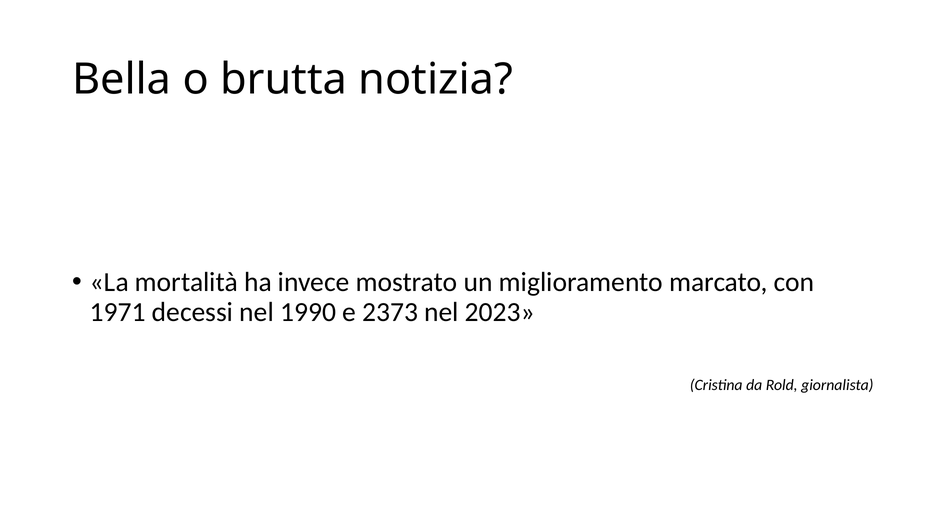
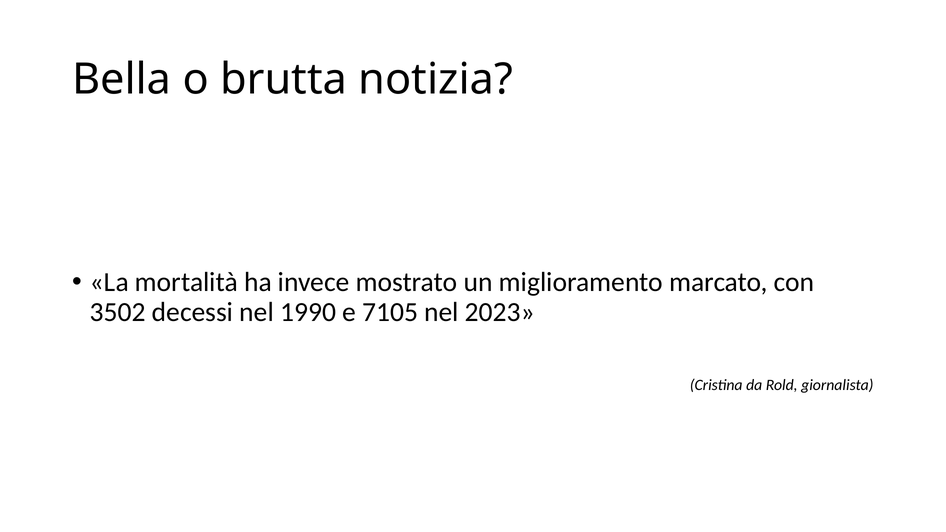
1971: 1971 -> 3502 (118, 312)
2373: 2373 -> 7105 (390, 312)
